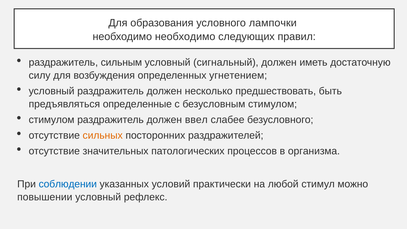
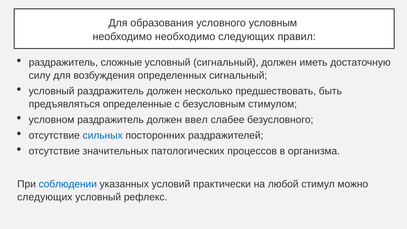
лампочки: лампочки -> условным (273, 23)
сильным: сильным -> сложные (121, 62)
определенных угнетением: угнетением -> сигнальный (238, 76)
стимулом: стимулом -> условном (52, 120)
сильных colour: orange -> blue (103, 135)
повышении: повышении -> следующих (45, 197)
